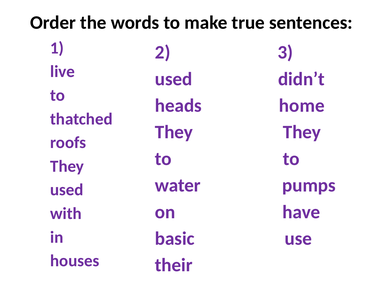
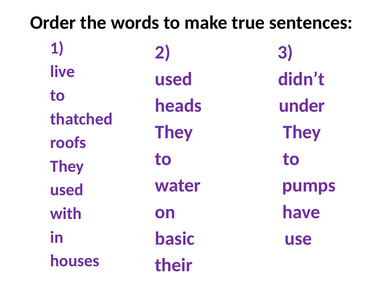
home: home -> under (302, 106)
